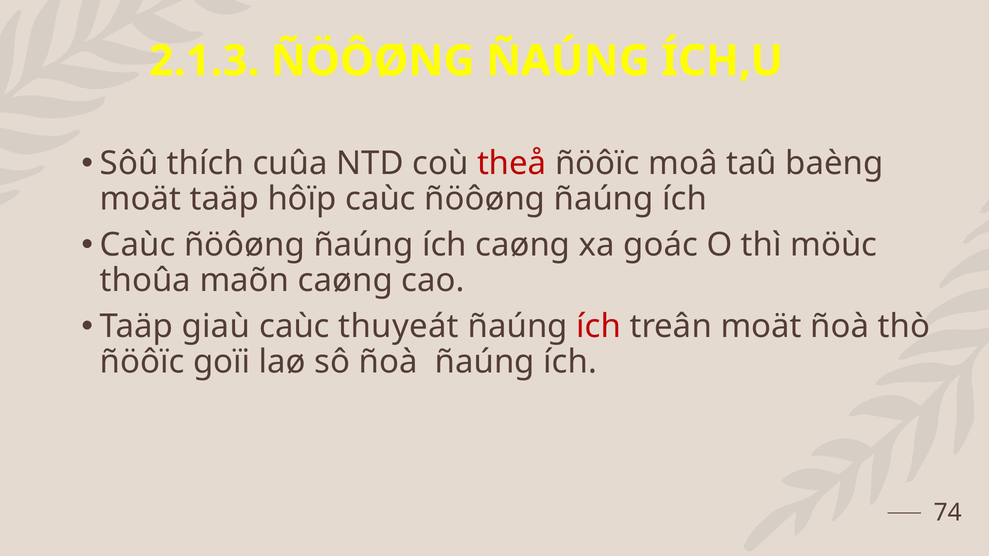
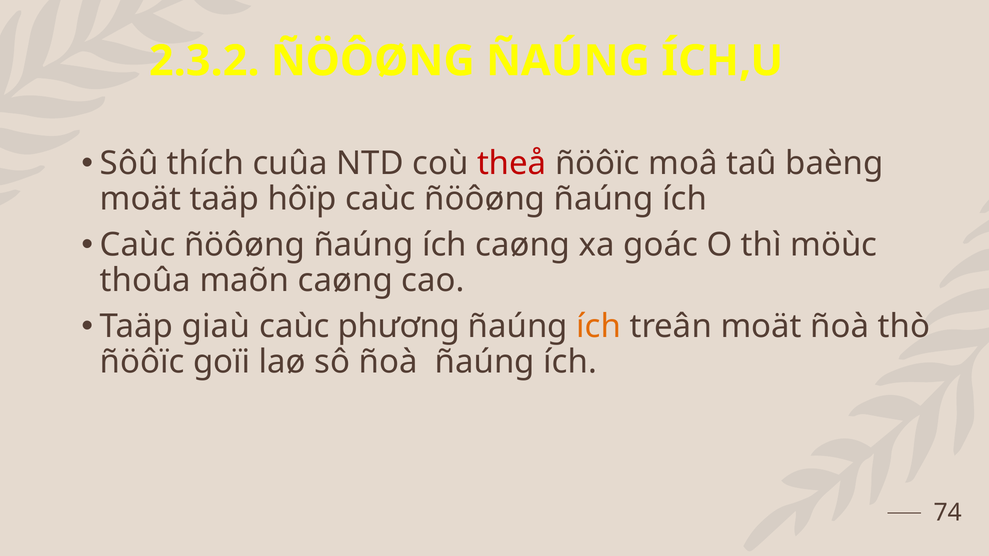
2.1.3: 2.1.3 -> 2.3.2 (204, 61)
thuyeát: thuyeát -> phương (399, 327)
ích colour: red -> orange (599, 327)
